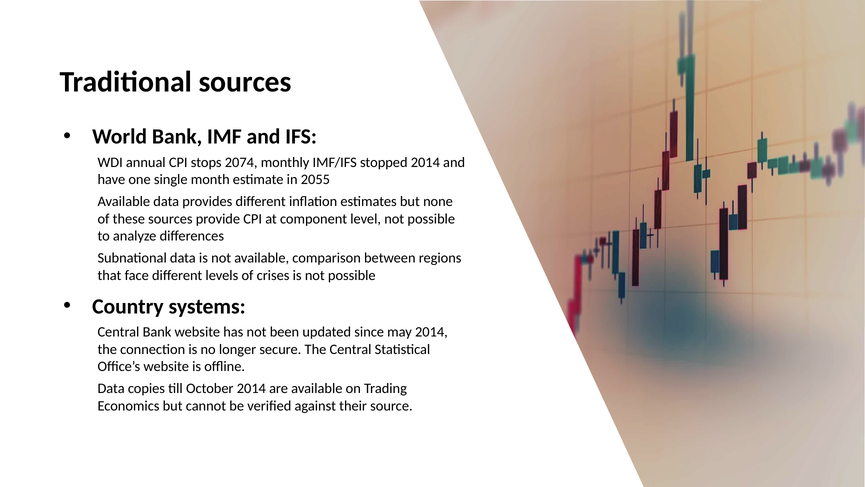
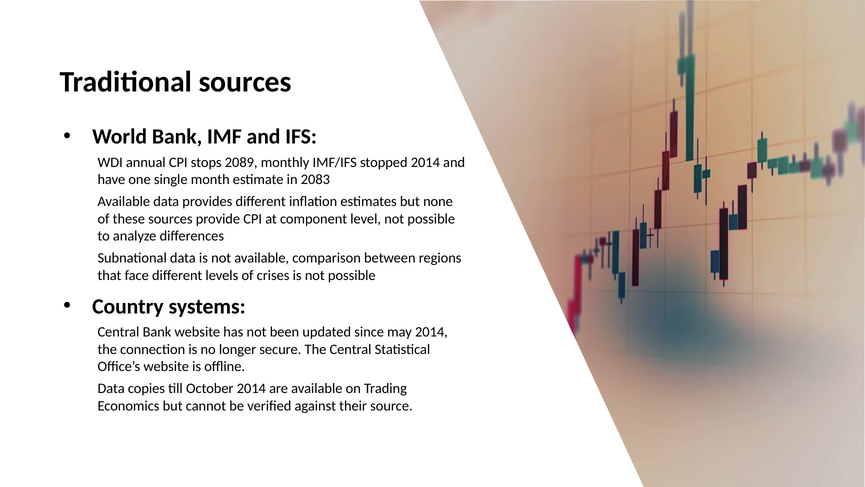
2074: 2074 -> 2089 (241, 162)
2055: 2055 -> 2083 (315, 180)
